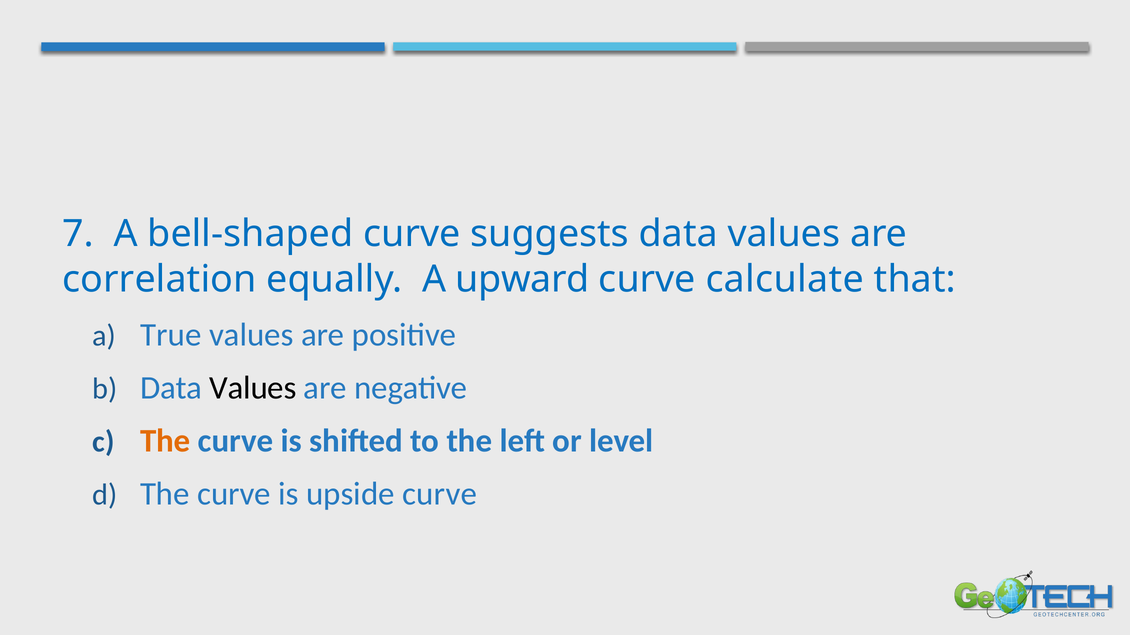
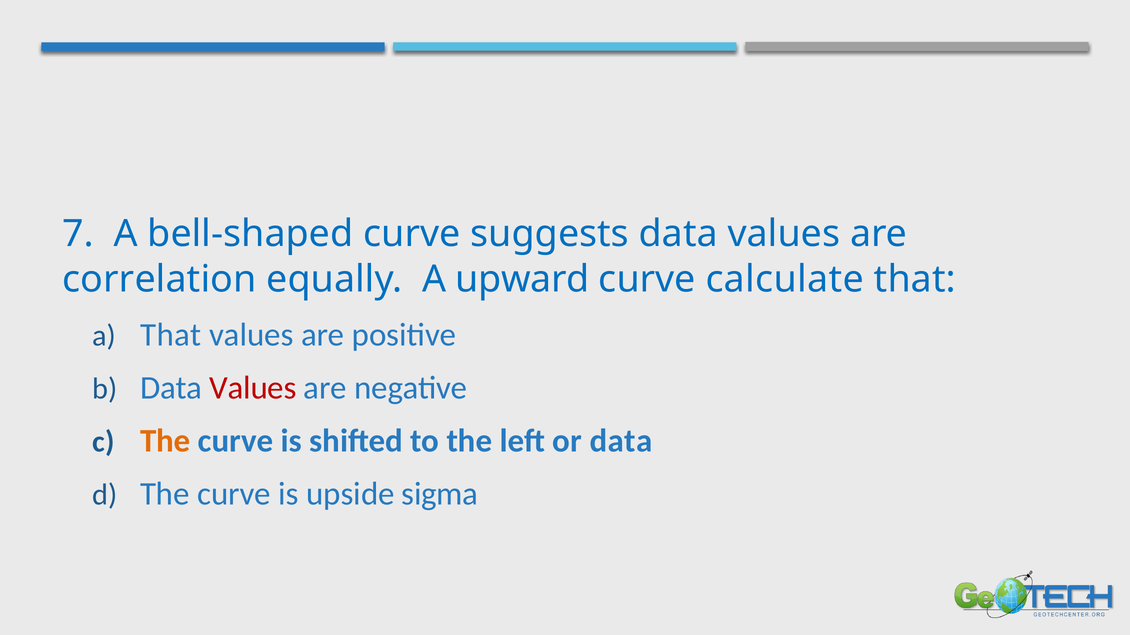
a True: True -> That (171, 335)
Values colour: black -> red (253, 388)
or level: level -> data (621, 441)
upside curve: curve -> sigma (440, 494)
